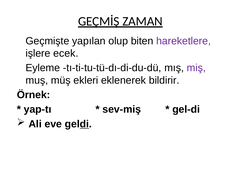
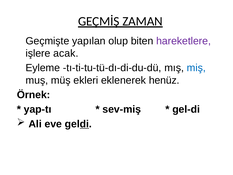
ecek: ecek -> acak (66, 53)
miş colour: purple -> blue (196, 68)
bildirir: bildirir -> henüz (164, 80)
